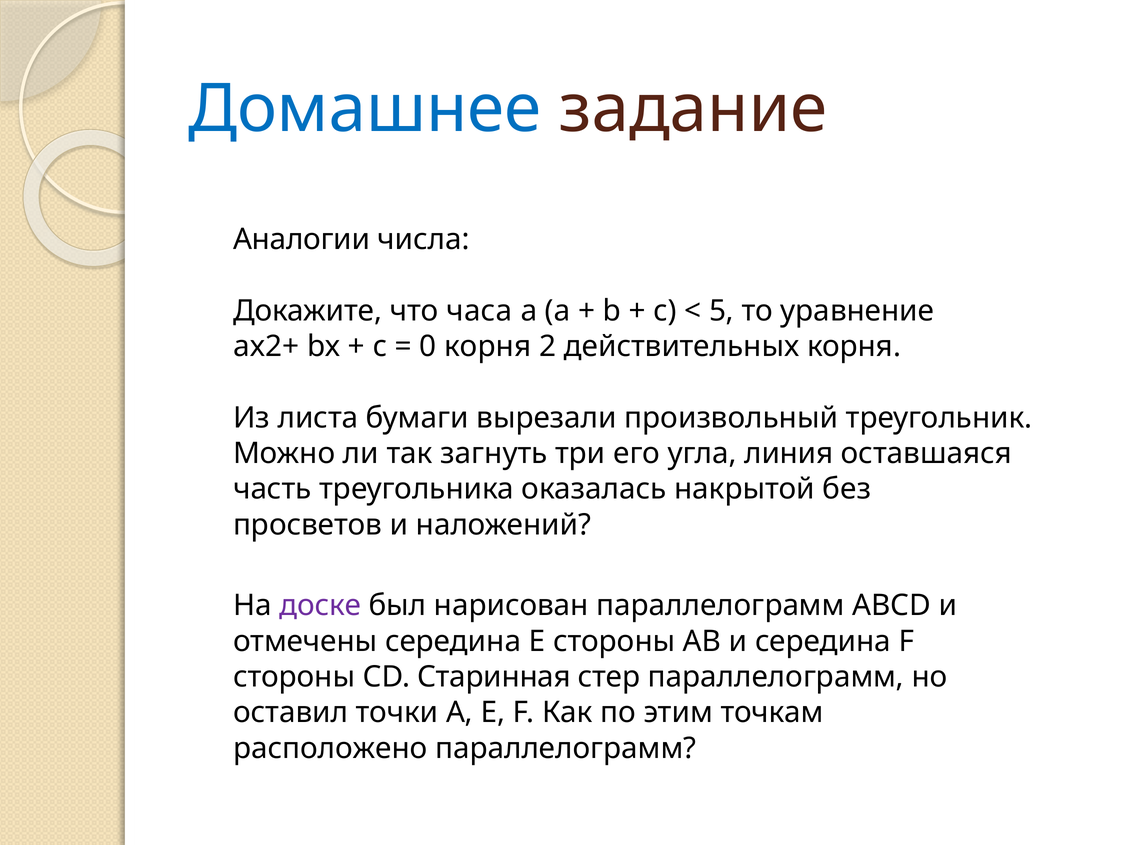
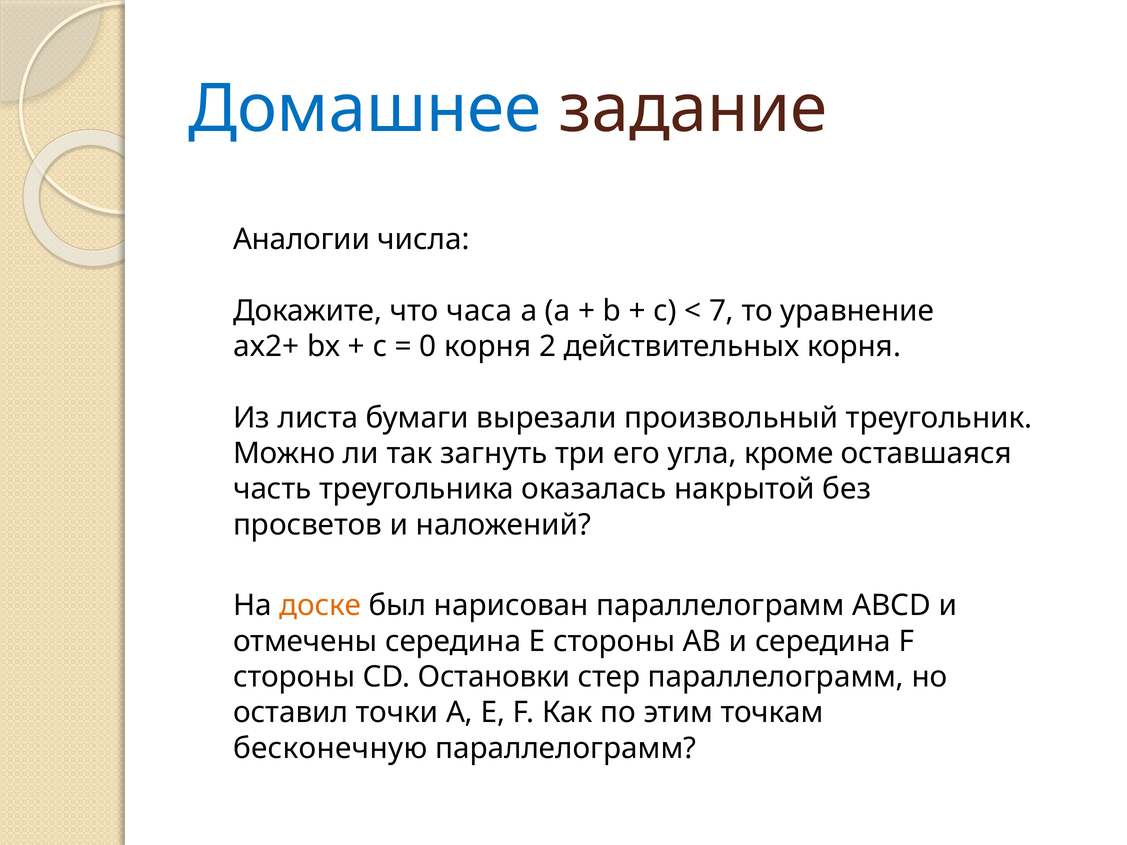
5: 5 -> 7 (721, 311)
линия: линия -> кроме (789, 454)
доске colour: purple -> orange (320, 606)
Старинная: Старинная -> Остановки (494, 677)
расположено: расположено -> бесконечную (330, 748)
